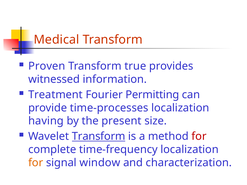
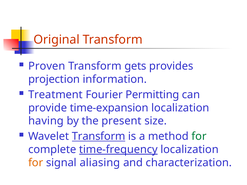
Medical: Medical -> Original (57, 40)
true: true -> gets (135, 66)
witnessed: witnessed -> projection (54, 79)
time-processes: time-processes -> time-expansion (109, 108)
for colour: red -> green (199, 137)
time-frequency underline: none -> present (118, 150)
window: window -> aliasing (100, 163)
